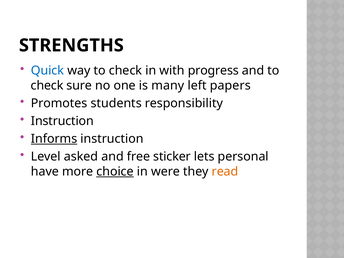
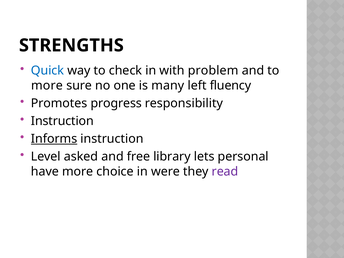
progress: progress -> problem (213, 71)
check: check -> more (47, 85)
papers: papers -> fluency (230, 85)
students: students -> progress (116, 103)
sticker: sticker -> library (172, 157)
choice underline: present -> none (115, 171)
read colour: orange -> purple (225, 171)
